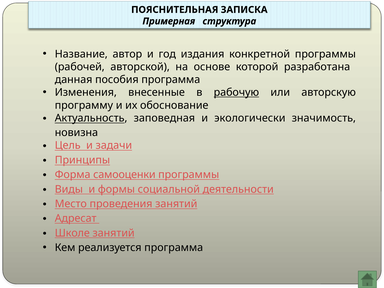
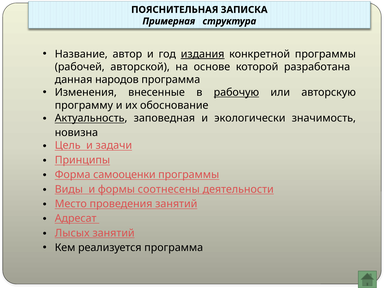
издания underline: none -> present (203, 54)
пособия: пособия -> народов (117, 80)
социальной: социальной -> соотнесены (169, 189)
Школе: Школе -> Лысых (72, 233)
